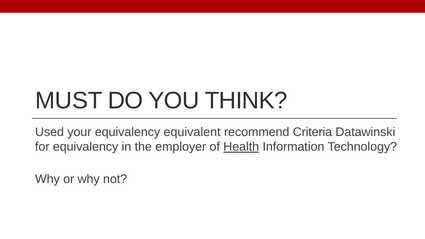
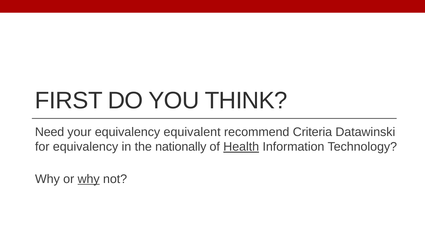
MUST: MUST -> FIRST (69, 101)
Used: Used -> Need (50, 132)
employer: employer -> nationally (181, 147)
why underline: none -> present (89, 179)
